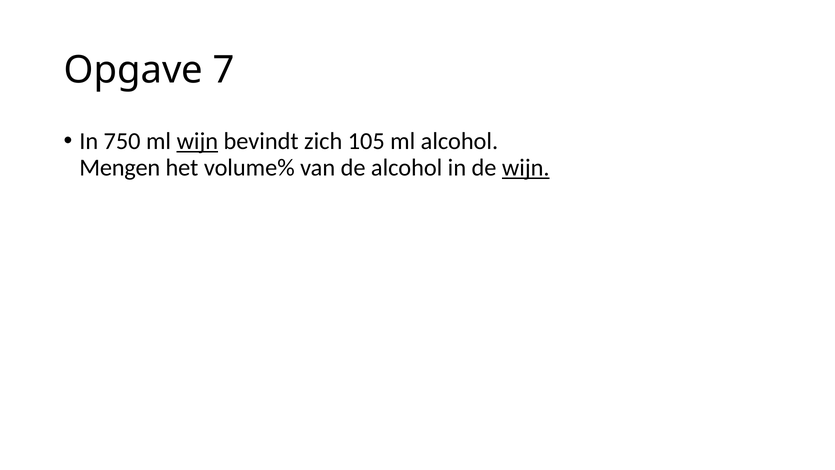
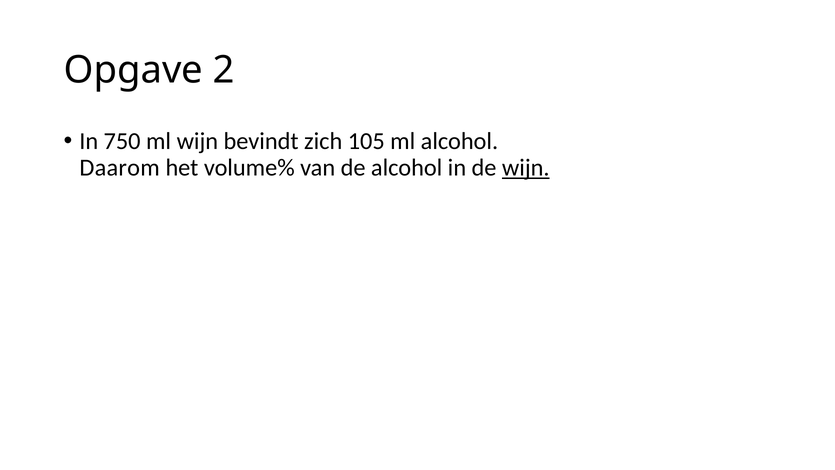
7: 7 -> 2 (224, 70)
wijn underline: present -> none (197, 141)
Mengen: Mengen -> Daarom (120, 167)
